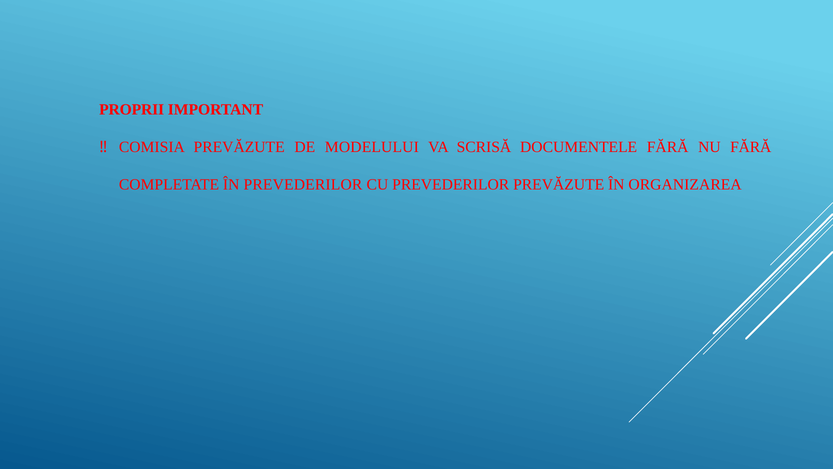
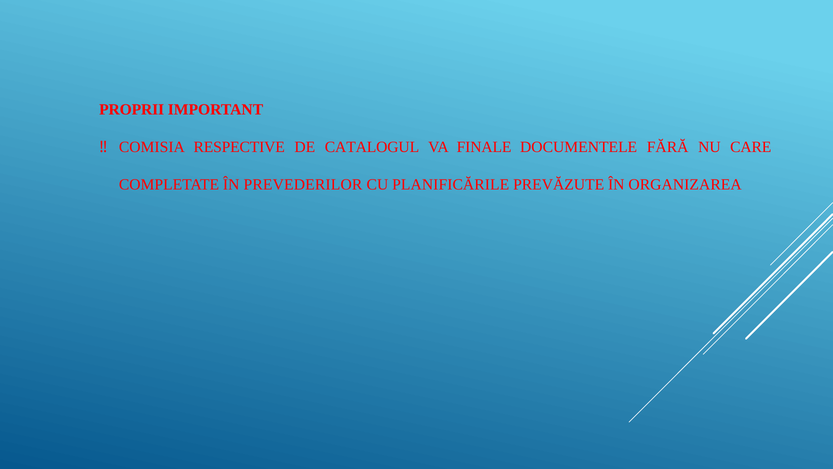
COMISIA PREVĂZUTE: PREVĂZUTE -> RESPECTIVE (239, 147)
MODELULUI: MODELULUI -> CATALOGUL (372, 147)
SCRISĂ: SCRISĂ -> FINALE (484, 147)
NU FĂRĂ: FĂRĂ -> CARE (751, 147)
CU PREVEDERILOR: PREVEDERILOR -> PLANIFICĂRILE (451, 185)
